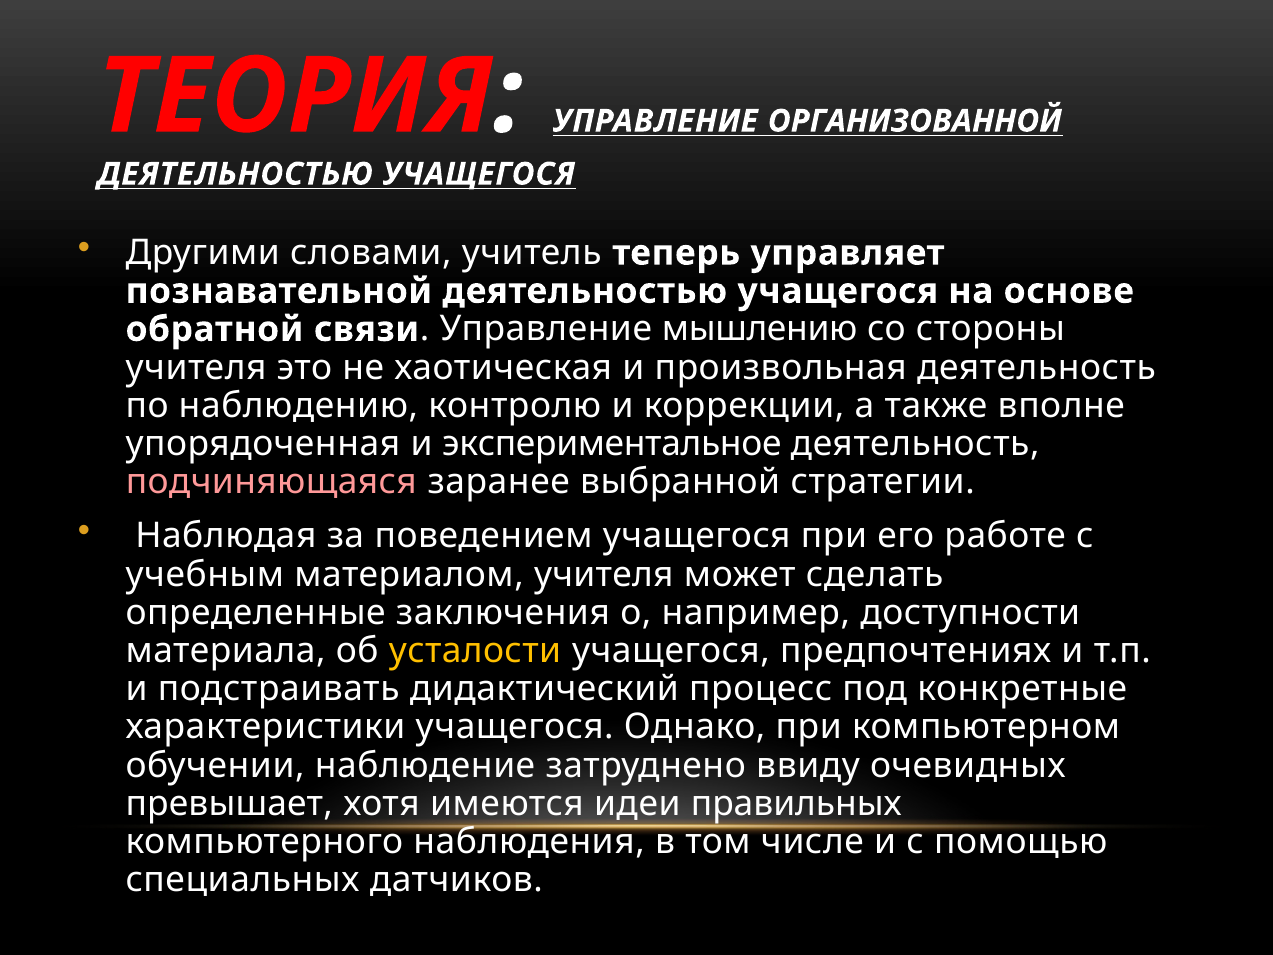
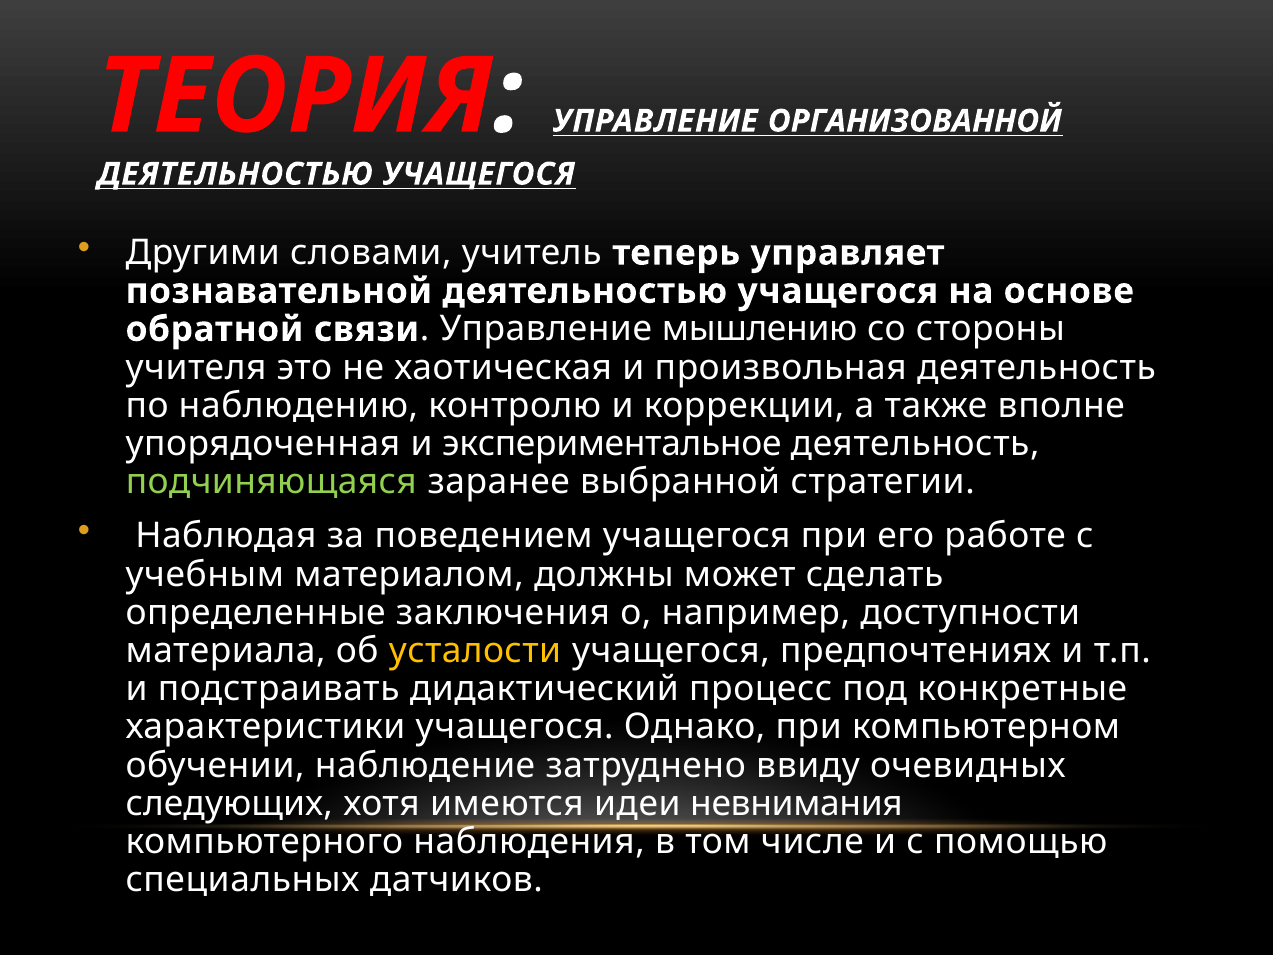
подчиняющаяся colour: pink -> light green (271, 482)
материалом учителя: учителя -> должны (604, 574)
превышает: превышает -> следующих (229, 803)
правильных: правильных -> невнимания (796, 803)
